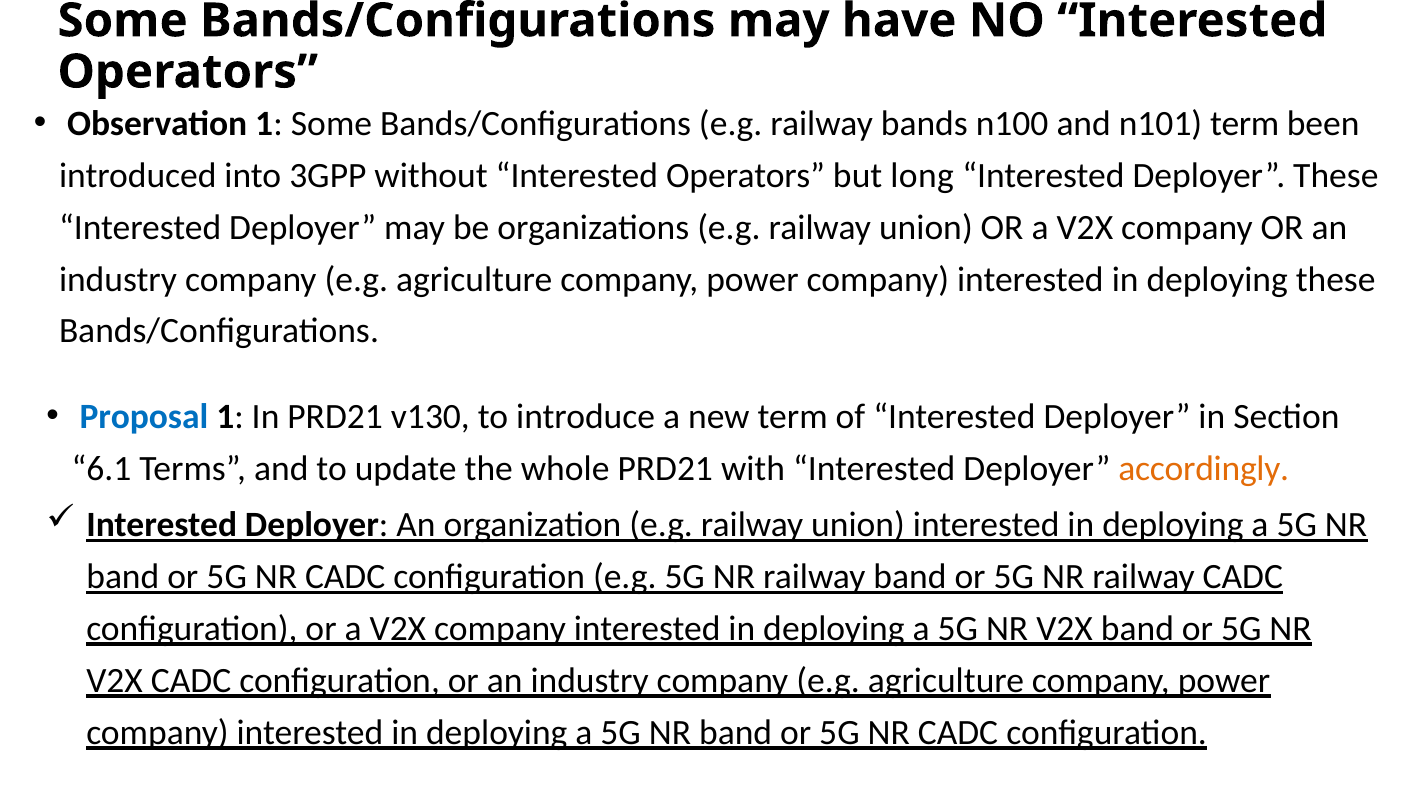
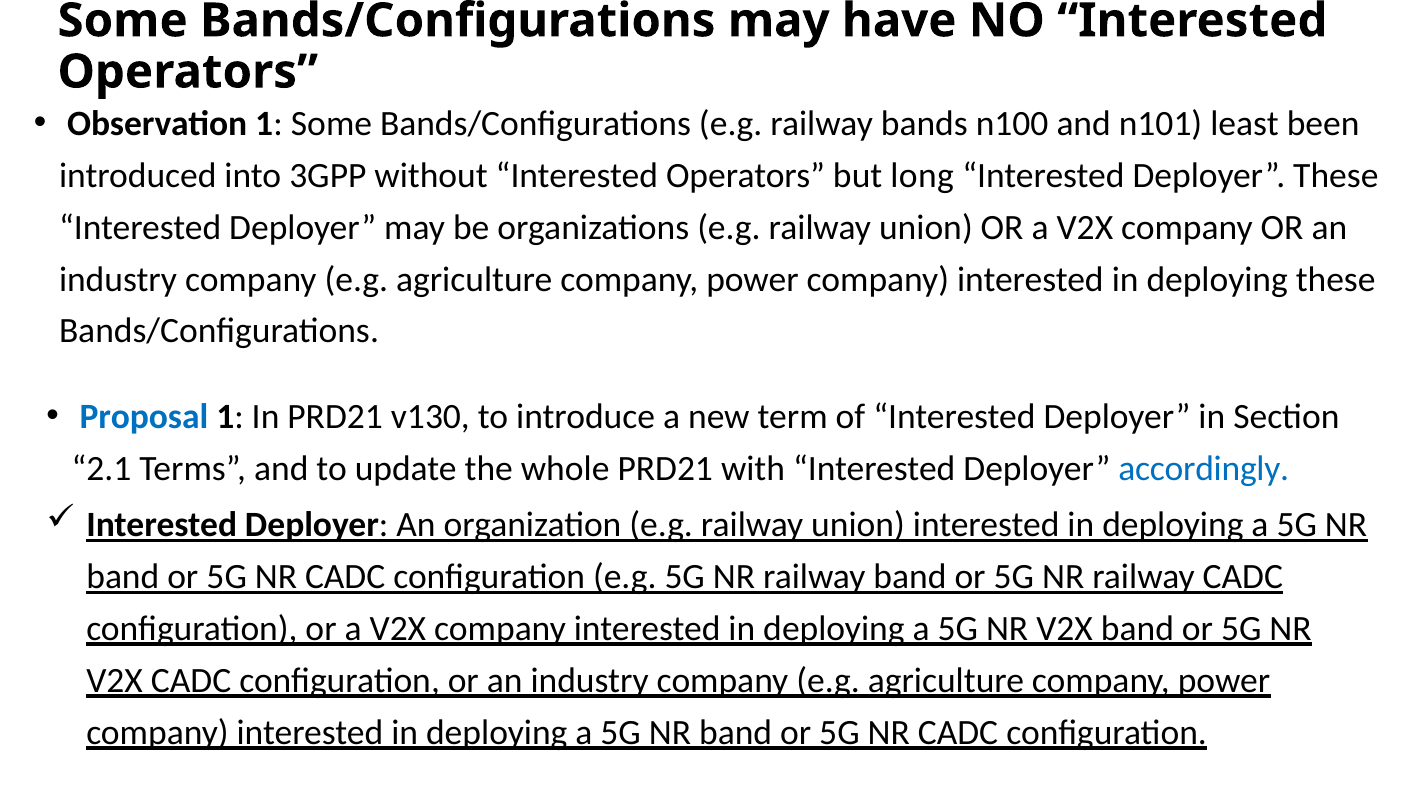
n101 term: term -> least (1245, 124)
6.1: 6.1 -> 2.1 (101, 469)
accordingly colour: orange -> blue (1204, 469)
